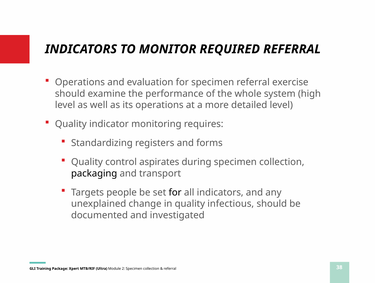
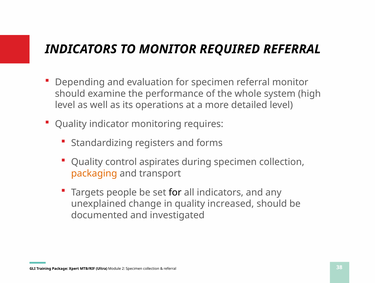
Operations: Operations -> Depending (80, 82)
referral exercise: exercise -> monitor (290, 82)
packaging colour: black -> orange (94, 173)
infectious: infectious -> increased (231, 203)
